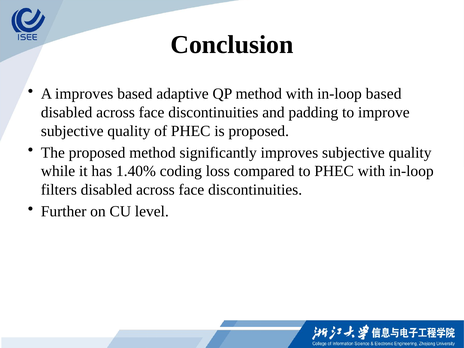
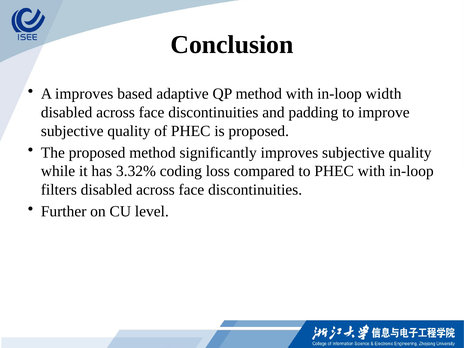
in-loop based: based -> width (384, 94)
1.40%: 1.40% -> 3.32% (136, 171)
